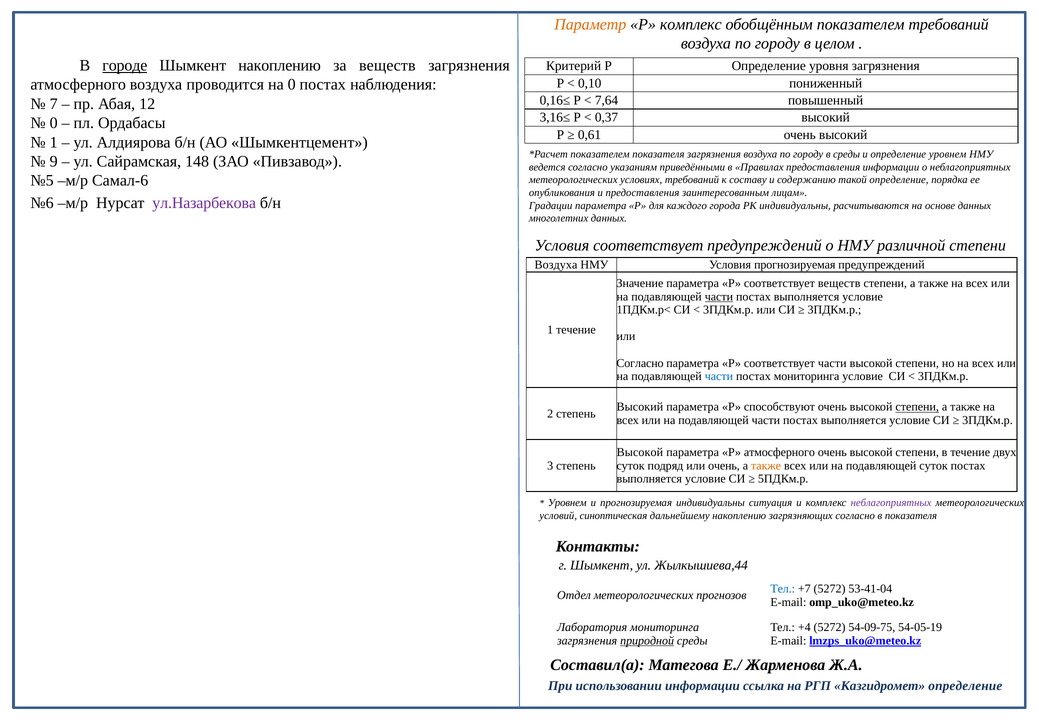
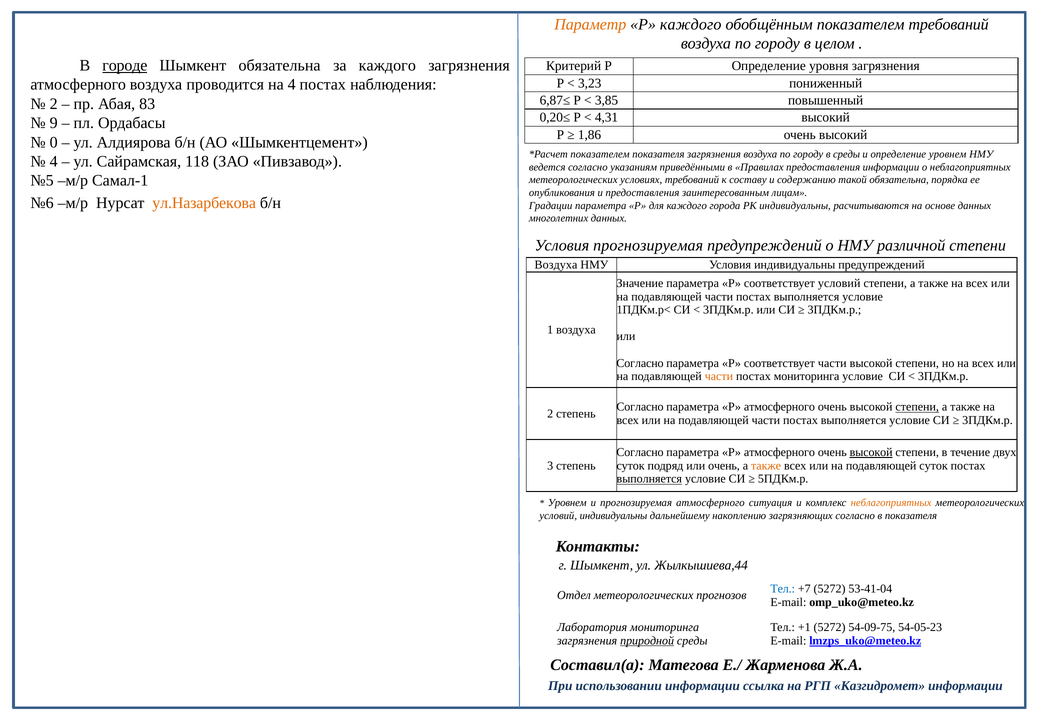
Р комплекс: комплекс -> каждого (691, 24)
Шымкент накоплению: накоплению -> обязательна (280, 65)
за веществ: веществ -> каждого (387, 65)
0,10: 0,10 -> 3,23 (590, 83)
на 0: 0 -> 4 (292, 85)
0,16≤: 0,16≤ -> 6,87≤ (555, 100)
7,64: 7,64 -> 3,85 (607, 100)
7: 7 -> 2 (54, 104)
12: 12 -> 83 (147, 104)
3,16≤: 3,16≤ -> 0,20≤ (555, 117)
0,37: 0,37 -> 4,31 (607, 117)
0: 0 -> 9 (54, 123)
0,61: 0,61 -> 1,86 (590, 135)
1: 1 -> 0 (54, 142)
9: 9 -> 4 (54, 161)
148: 148 -> 118 (197, 161)
Самал-6: Самал-6 -> Самал-1 (120, 181)
такой определение: определение -> обязательна (899, 180)
ул.Назарбекова colour: purple -> orange (204, 203)
Условия соответствует: соответствует -> прогнозируемая (648, 245)
Условия прогнозируемая: прогнозируемая -> индивидуальны (795, 265)
соответствует веществ: веществ -> условий (839, 283)
части underline: present -> none (719, 296)
1 течение: течение -> воздуха (576, 330)
части colour: blue -> orange (719, 376)
Высокий: Высокий -> Согласно (640, 407)
способствуют: способствуют -> атмосферного (779, 407)
Высокой: Высокой -> Согласно (640, 452)
высокой underline: none -> present (871, 452)
выполняется underline: none -> present (649, 478)
прогнозируемая индивидуальны: индивидуальны -> атмосферного (710, 502)
неблагоприятных colour: purple -> orange (891, 502)
условий синоптическая: синоптическая -> индивидуальны (613, 515)
+4: +4 -> +1 (804, 627)
54-05-19: 54-05-19 -> 54-05-23 (920, 627)
Казгидромет определение: определение -> информации (965, 685)
